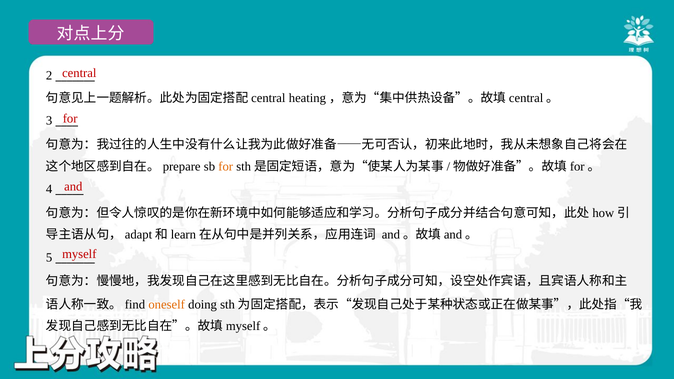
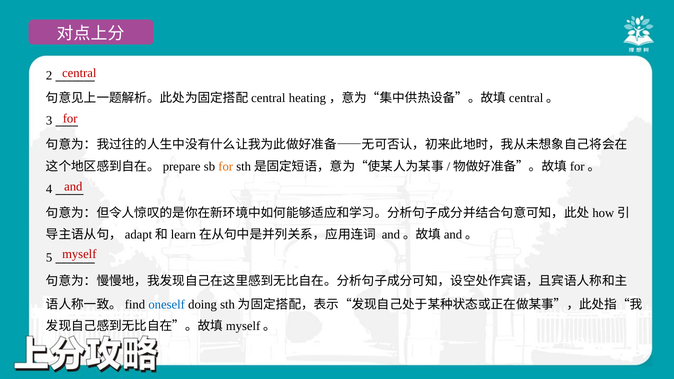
oneself colour: orange -> blue (167, 305)
